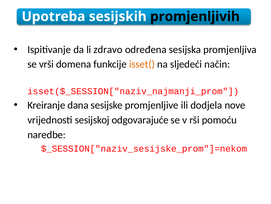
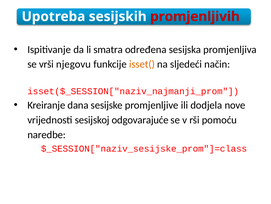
promjenljivih colour: black -> red (195, 17)
zdravo: zdravo -> smatra (108, 49)
domena: domena -> njegovu (74, 64)
$_SESSION["naziv_sesijske_prom"]=nekom: $_SESSION["naziv_sesijske_prom"]=nekom -> $_SESSION["naziv_sesijske_prom"]=class (144, 148)
